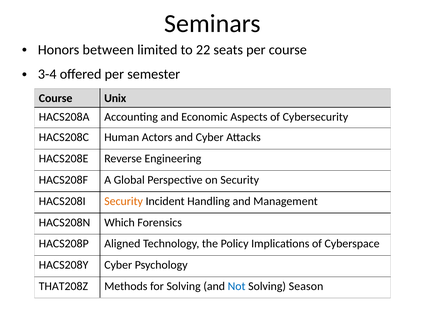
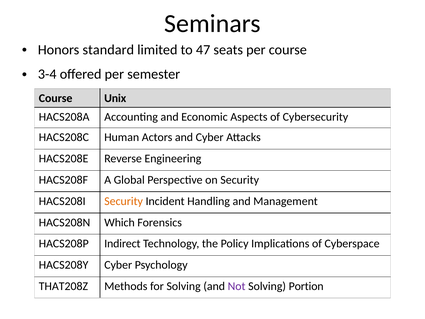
between: between -> standard (108, 50)
22: 22 -> 47 (203, 50)
Aligned: Aligned -> Indirect (122, 244)
Not colour: blue -> purple (237, 286)
Season: Season -> Portion (306, 286)
